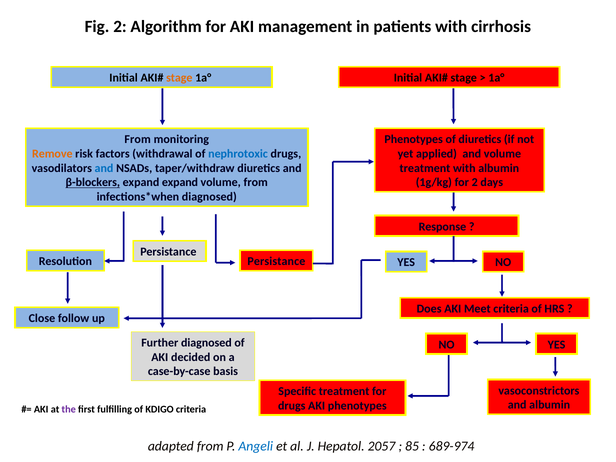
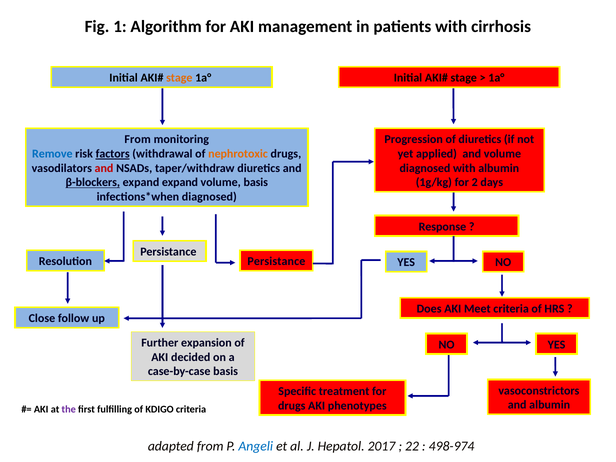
Fig 2: 2 -> 1 (120, 26)
Phenotypes: Phenotypes -> Progression (414, 139)
Remove colour: orange -> blue (52, 154)
factors underline: none -> present (113, 154)
nephrotoxic colour: blue -> orange (238, 154)
and colour: blue -> red (104, 168)
treatment: treatment -> diagnosed (425, 168)
volume from: from -> basis (256, 183)
Further diagnosed: diagnosed -> expansion (206, 343)
2057: 2057 -> 2017 (382, 446)
85: 85 -> 22 (412, 446)
689-974: 689-974 -> 498-974 (452, 446)
